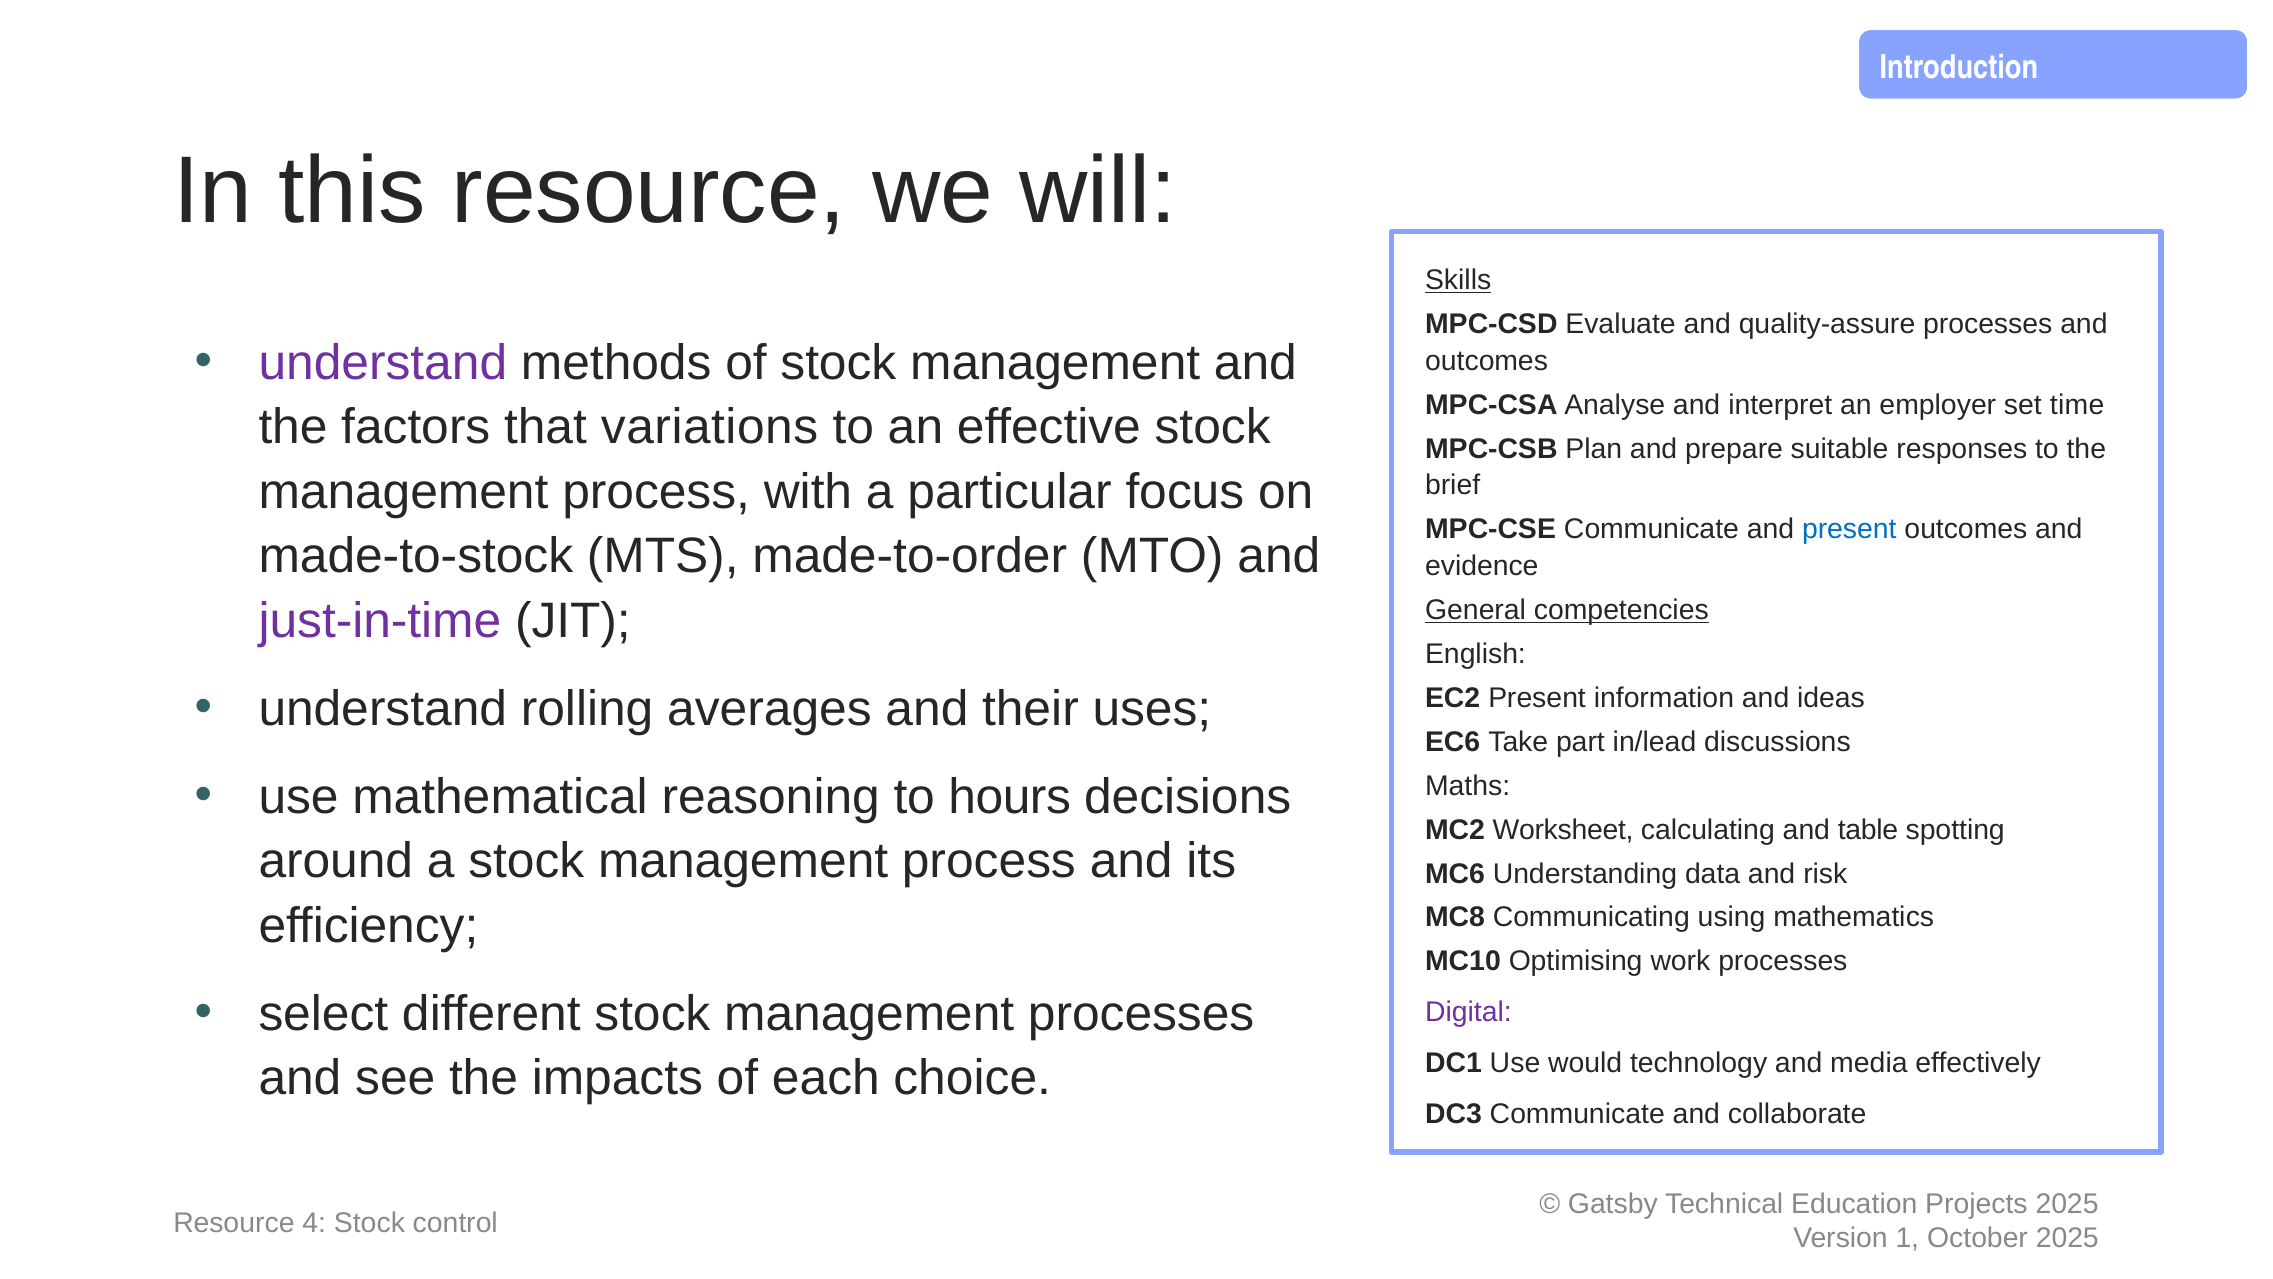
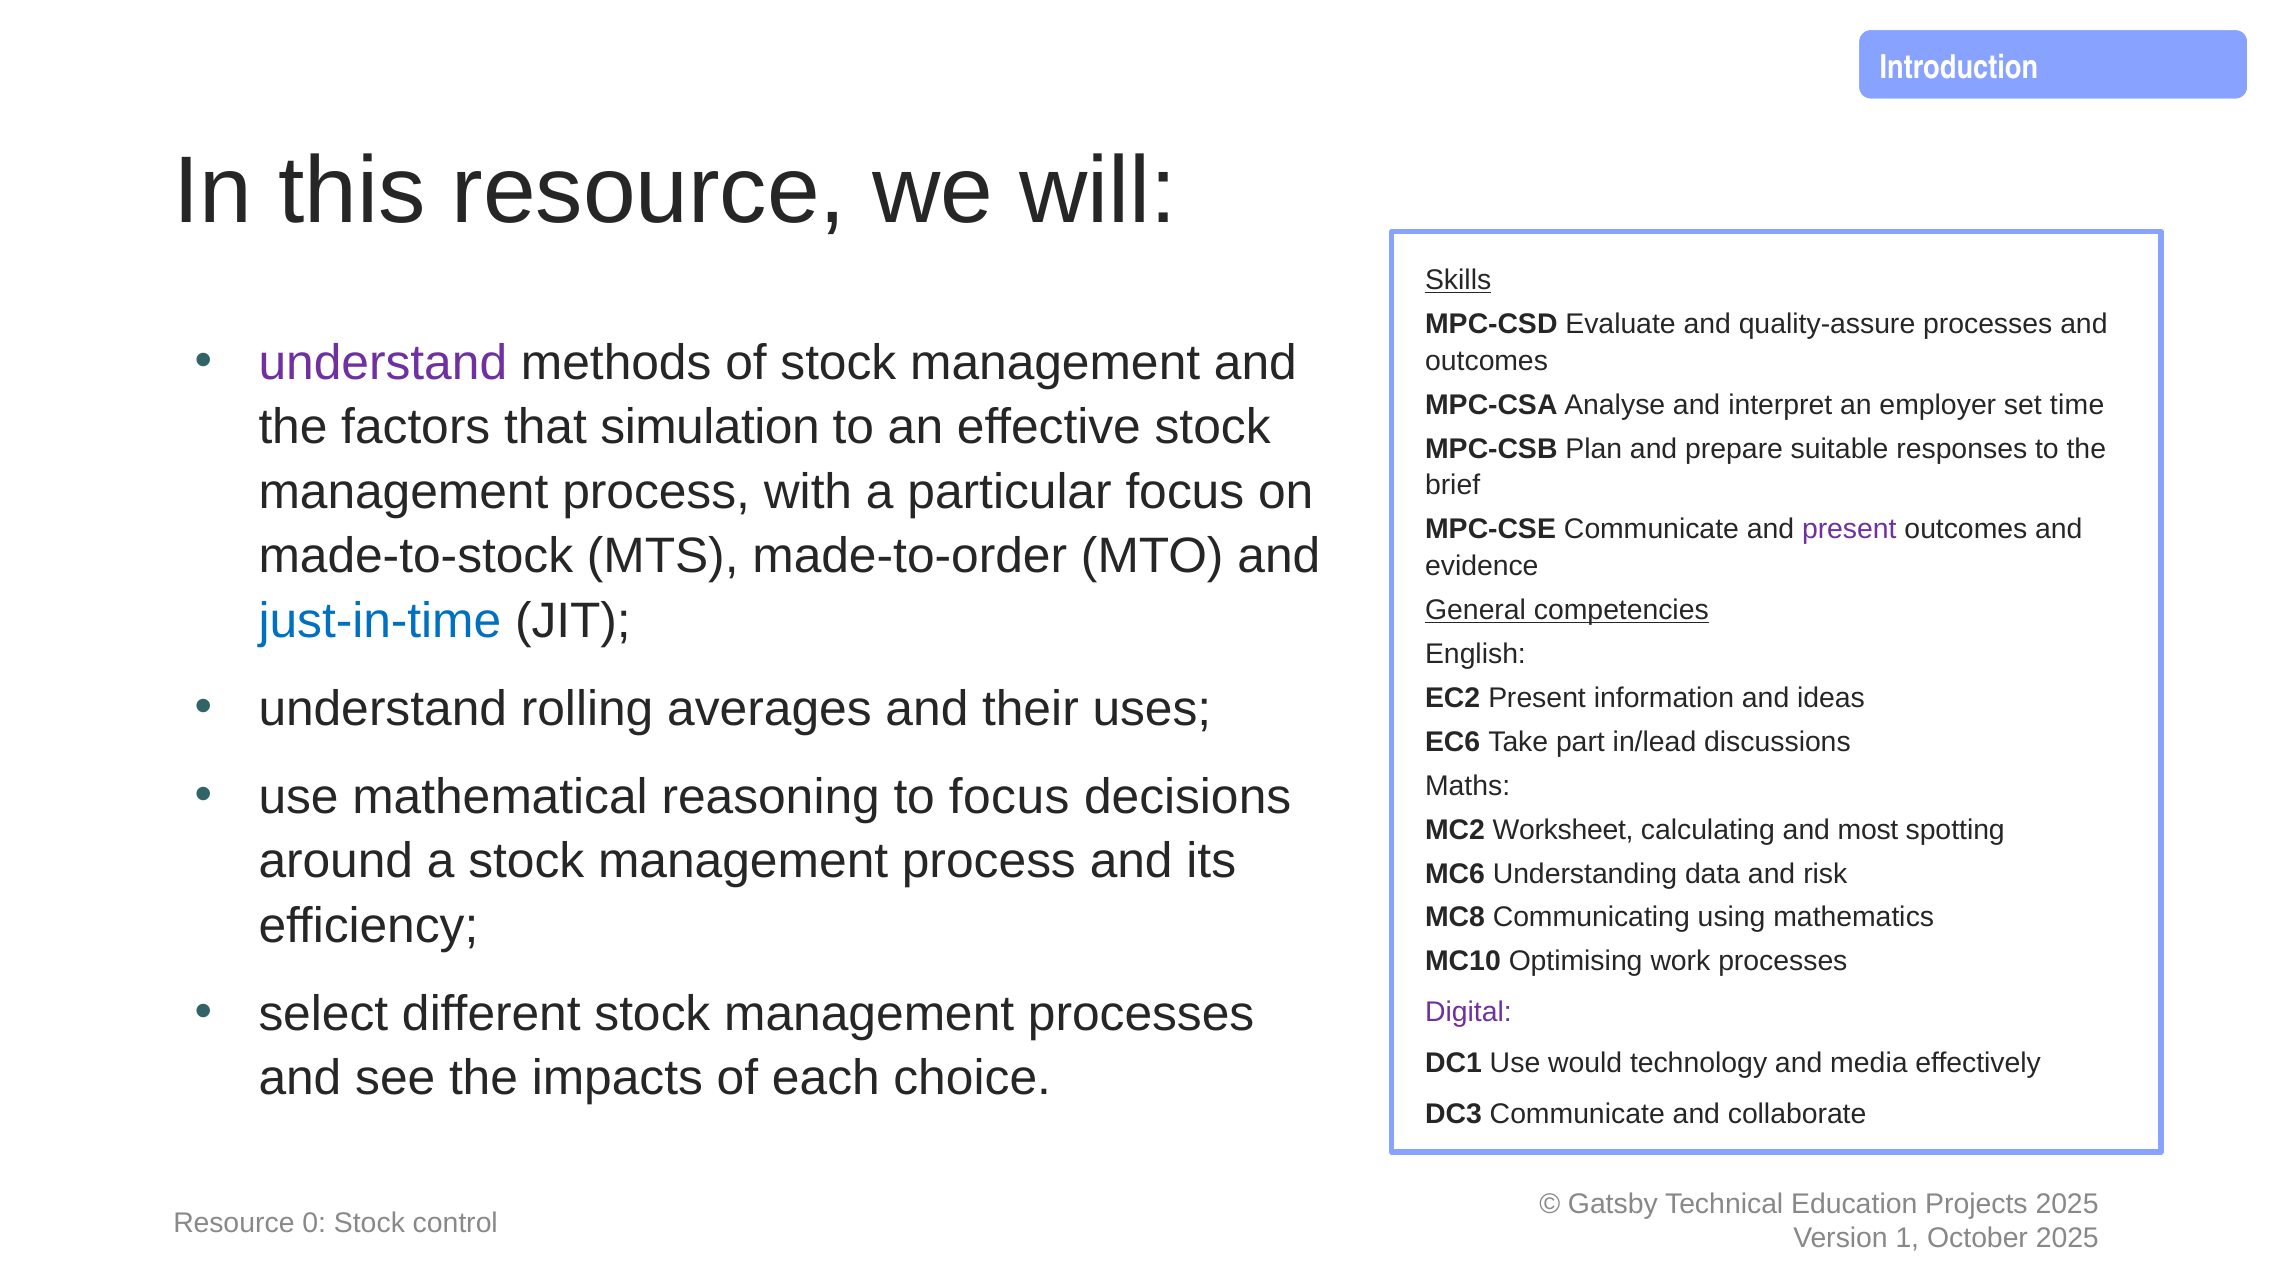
variations: variations -> simulation (710, 427)
present colour: blue -> purple (1849, 529)
just-in-time colour: purple -> blue (380, 620)
to hours: hours -> focus (1009, 797)
table: table -> most (1868, 829)
4: 4 -> 0 (314, 1222)
